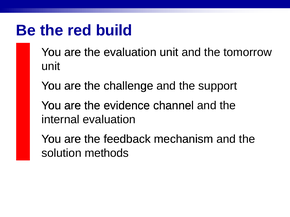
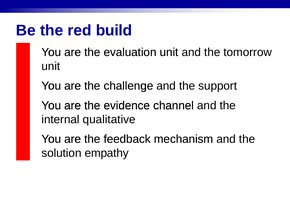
internal evaluation: evaluation -> qualitative (109, 120)
methods: methods -> empathy (107, 153)
